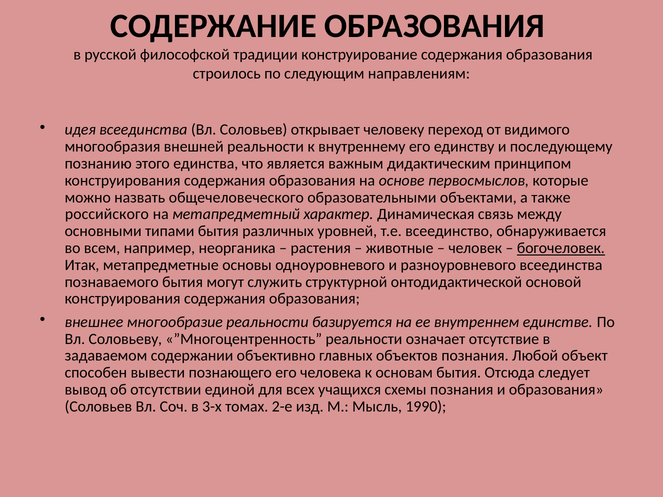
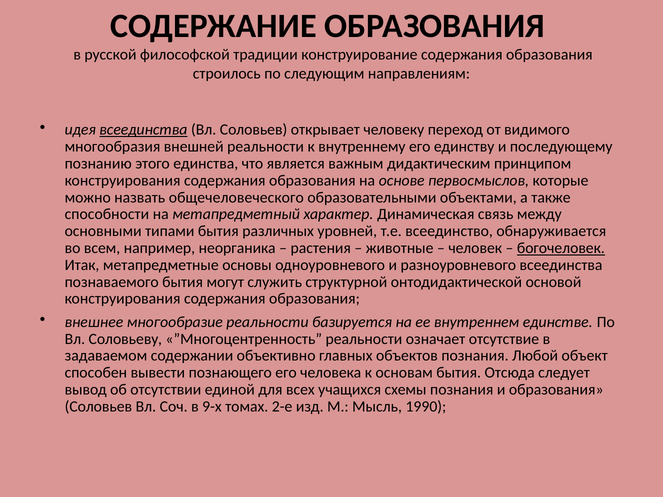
всеединства underline: none -> present (143, 130)
российского: российского -> способности (107, 214)
3-х: 3-х -> 9-х (212, 407)
